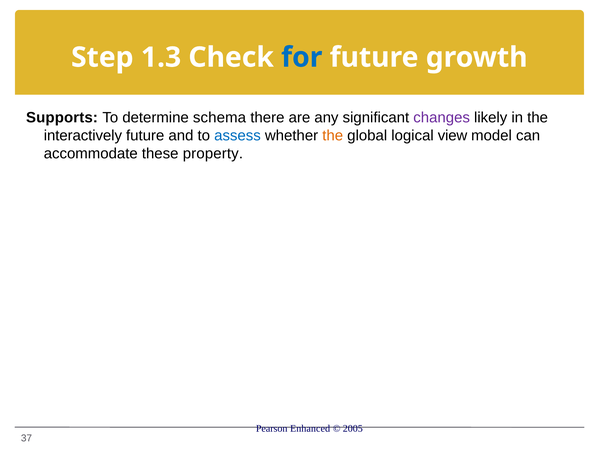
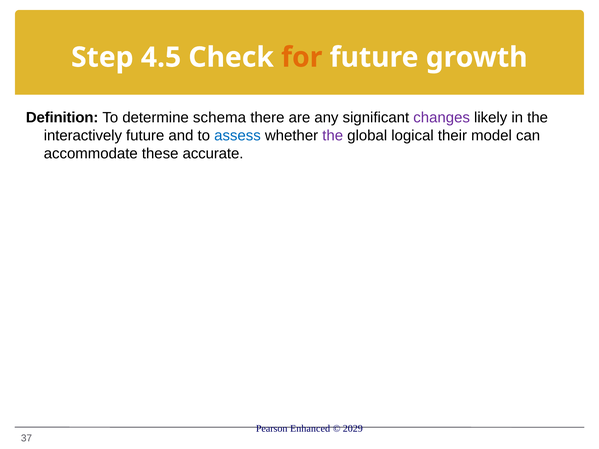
1.3: 1.3 -> 4.5 (161, 57)
for colour: blue -> orange (302, 57)
Supports: Supports -> Definition (62, 118)
the colour: orange -> purple (333, 136)
view: view -> their (452, 136)
property: property -> accurate (213, 154)
2005: 2005 -> 2029 (353, 429)
